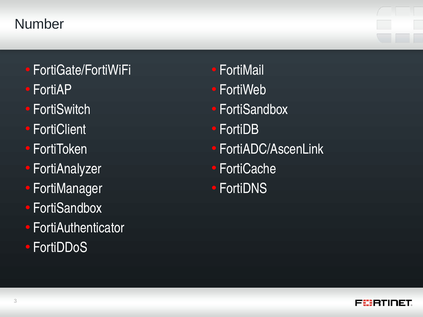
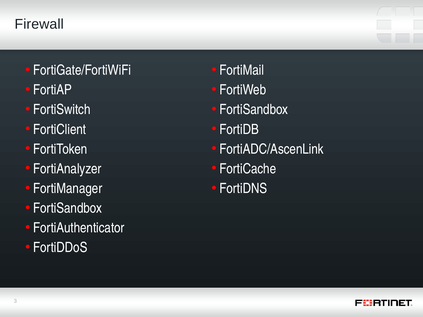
Number: Number -> Firewall (39, 24)
